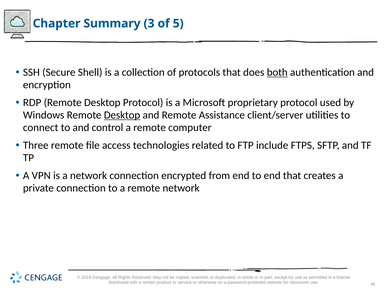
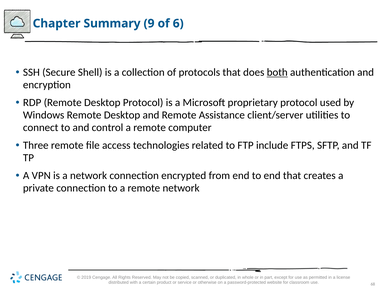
3: 3 -> 9 (149, 23)
5: 5 -> 6 (178, 23)
Desktop underline: present -> none (122, 115)
